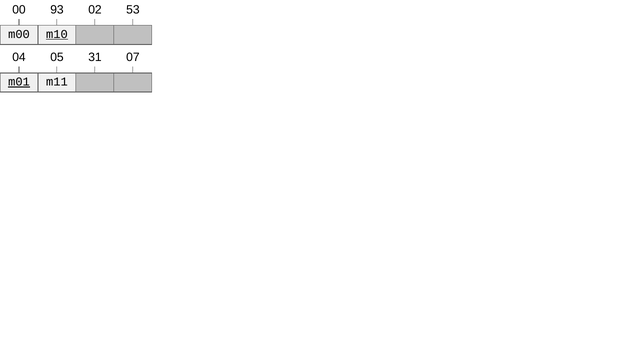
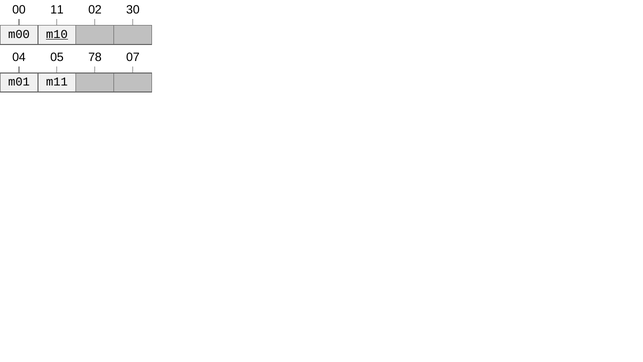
93: 93 -> 11 (57, 10)
53: 53 -> 30 (133, 10)
31: 31 -> 78 (95, 57)
m01 underline: present -> none (19, 82)
